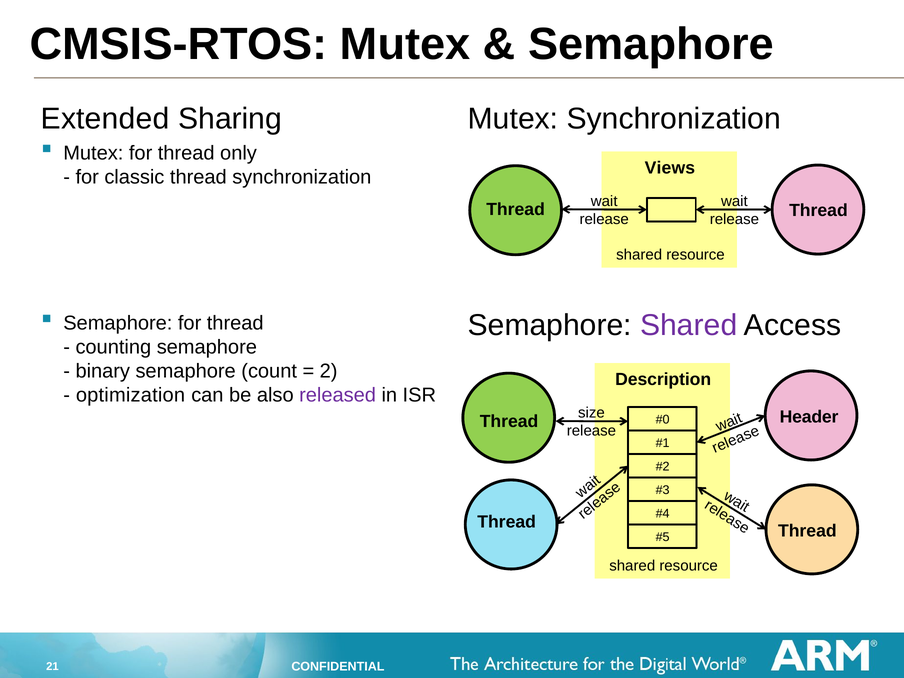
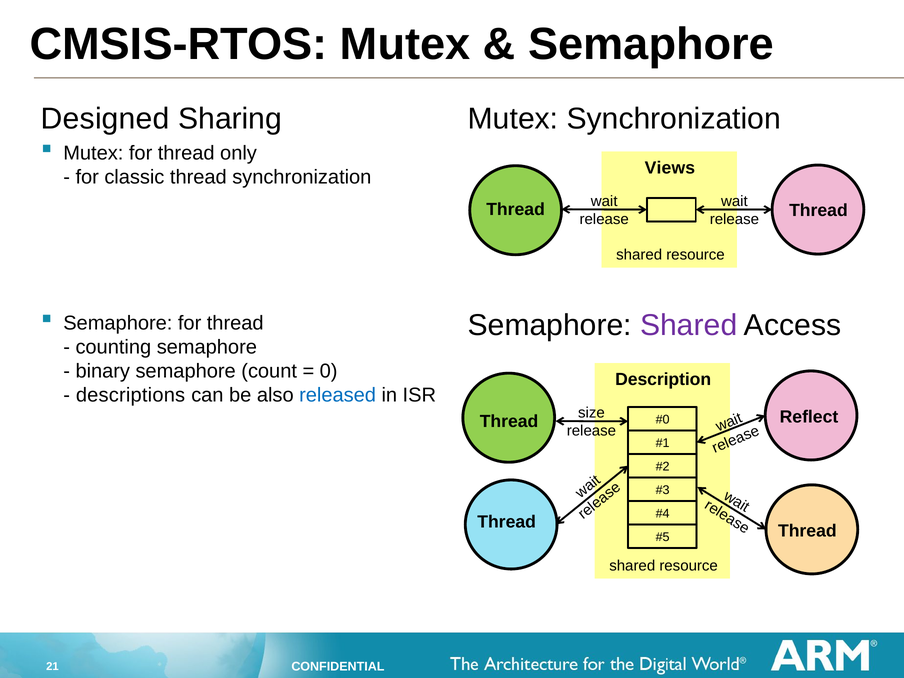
Extended: Extended -> Designed (105, 119)
2: 2 -> 0 (329, 371)
optimization: optimization -> descriptions (131, 395)
released colour: purple -> blue (338, 395)
Header: Header -> Reflect (809, 417)
